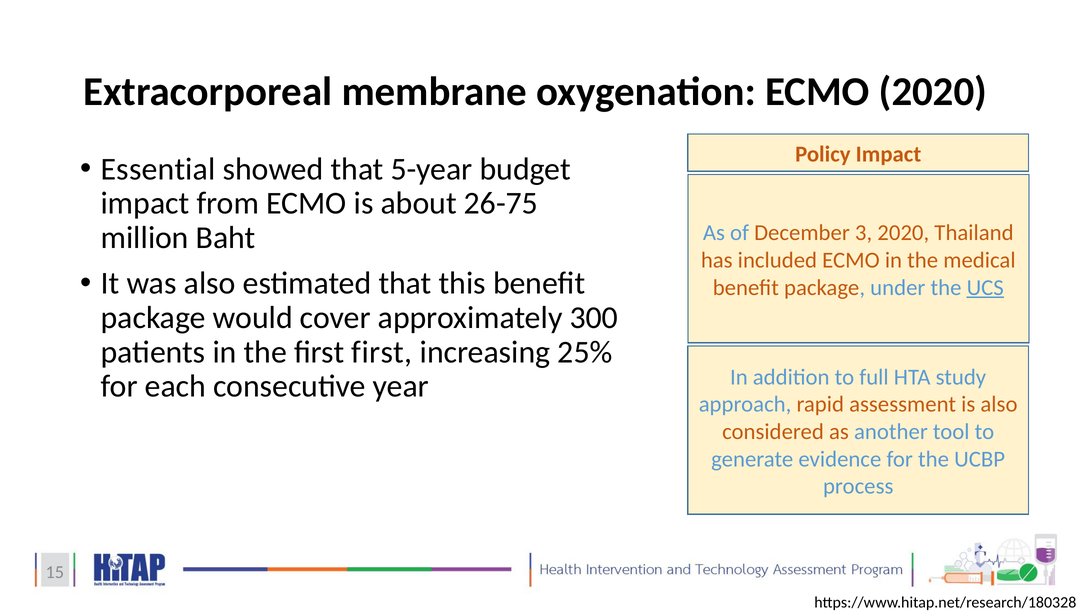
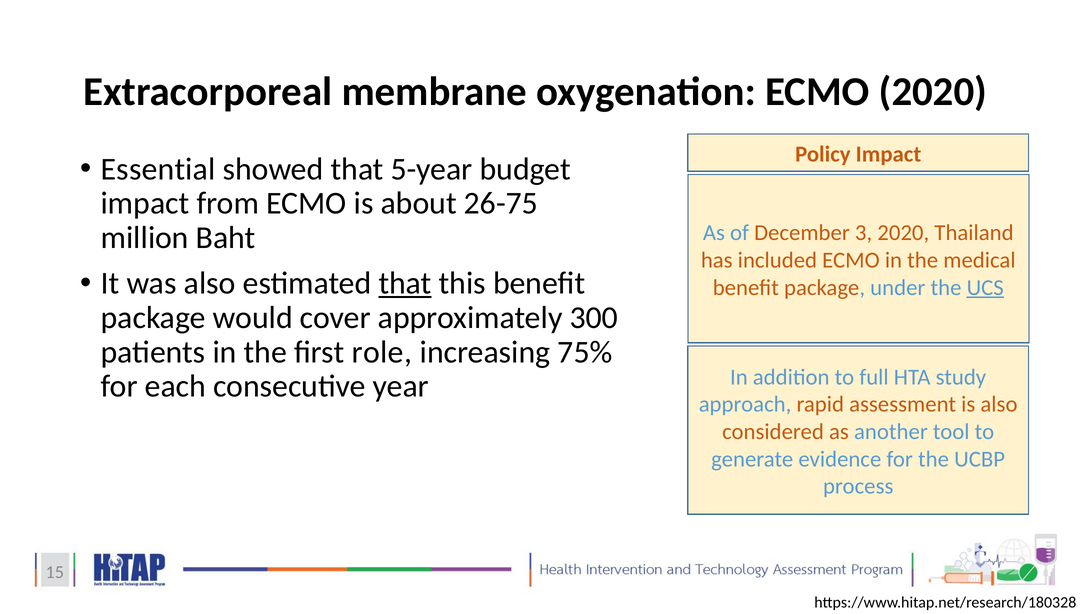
that underline: none -> present (405, 284)
first first: first -> role (382, 352)
25%: 25% -> 75% (585, 352)
